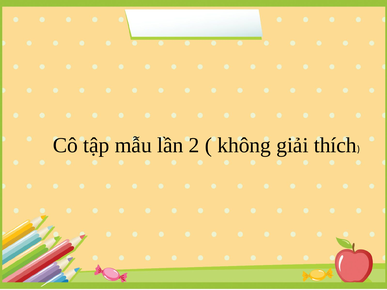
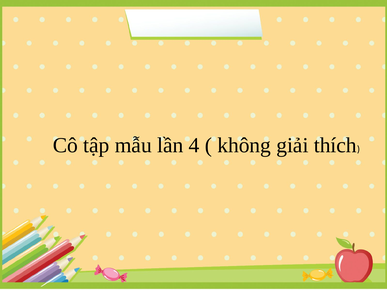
2: 2 -> 4 (194, 145)
